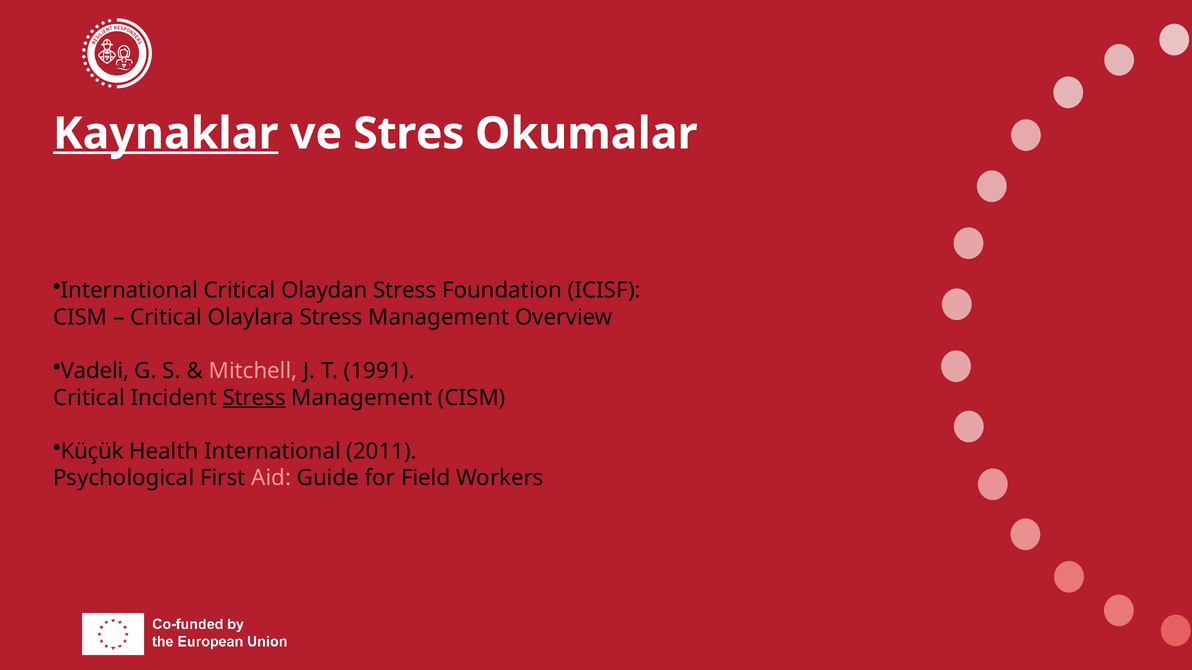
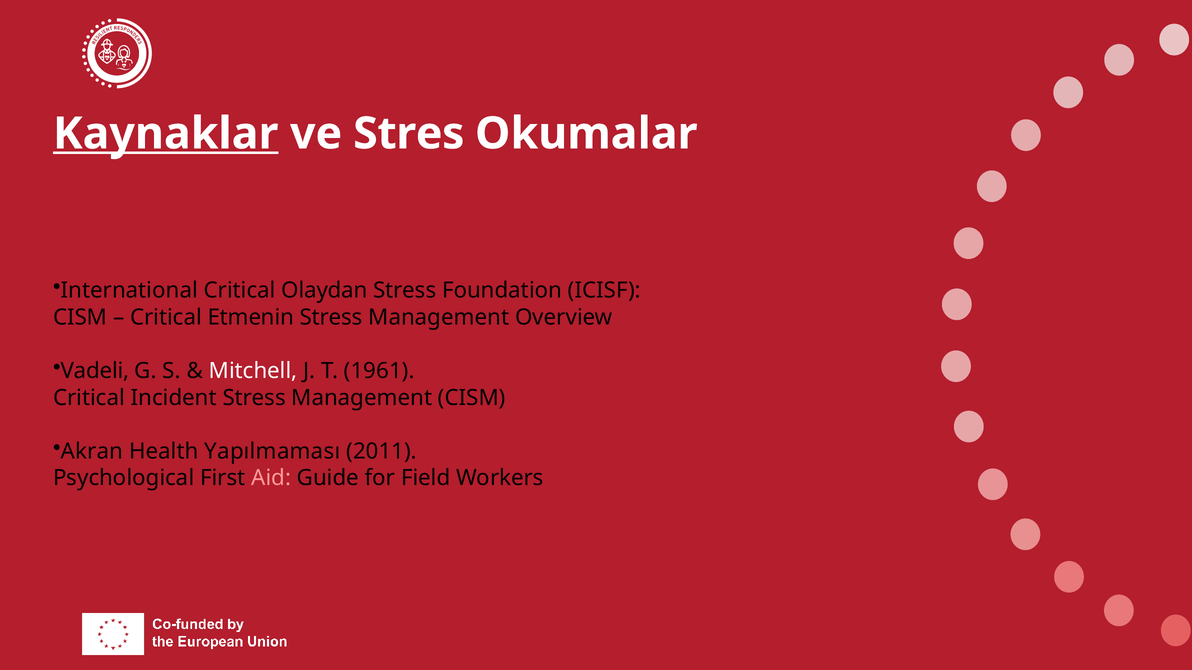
Olaylara: Olaylara -> Etmenin (251, 318)
Mitchell colour: pink -> white (253, 371)
1991: 1991 -> 1961 (379, 371)
Stress underline: present -> none (254, 398)
Küçük: Küçük -> Akran (92, 452)
Health International: International -> Yapılmaması (272, 452)
